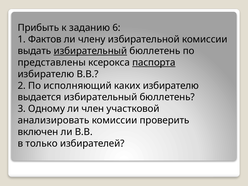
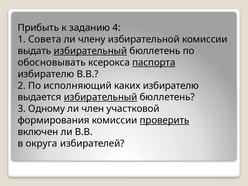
6: 6 -> 4 (117, 28)
Фактов: Фактов -> Совета (45, 39)
представлены: представлены -> обосновывать (52, 62)
избирательный underline: none -> present (101, 97)
анализировать: анализировать -> формирования (53, 120)
проверить underline: none -> present (165, 120)
только: только -> округа (41, 144)
